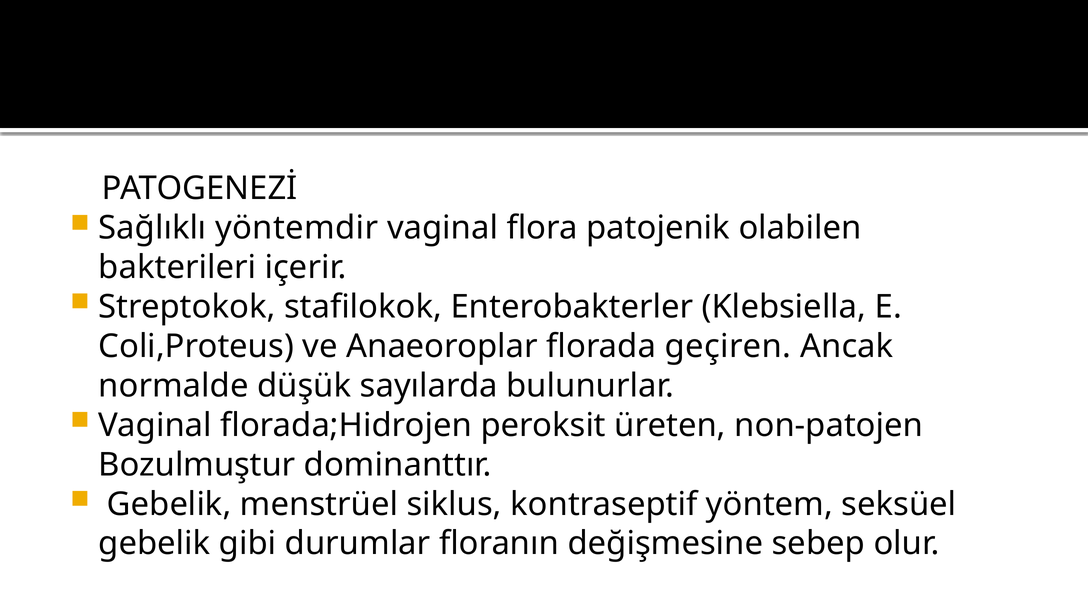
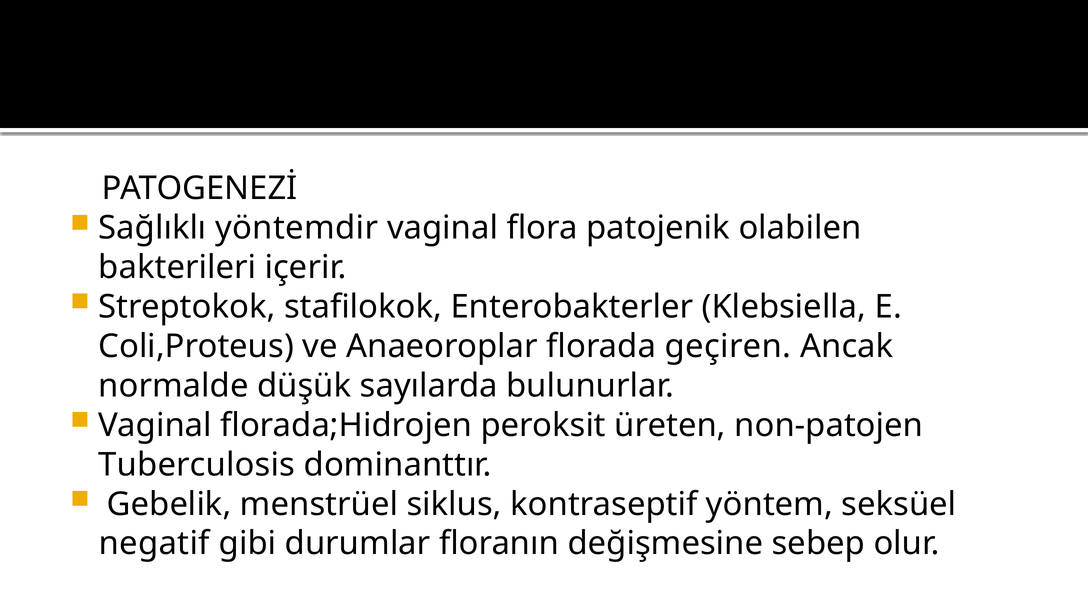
Bozulmuştur: Bozulmuştur -> Tuberculosis (197, 465)
gebelik: gebelik -> negatif (154, 544)
